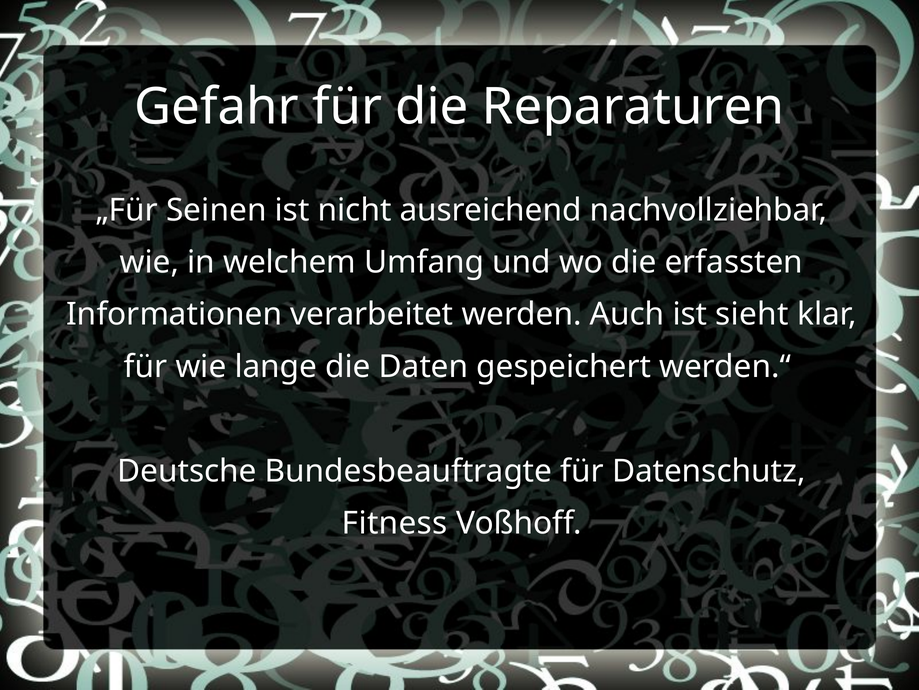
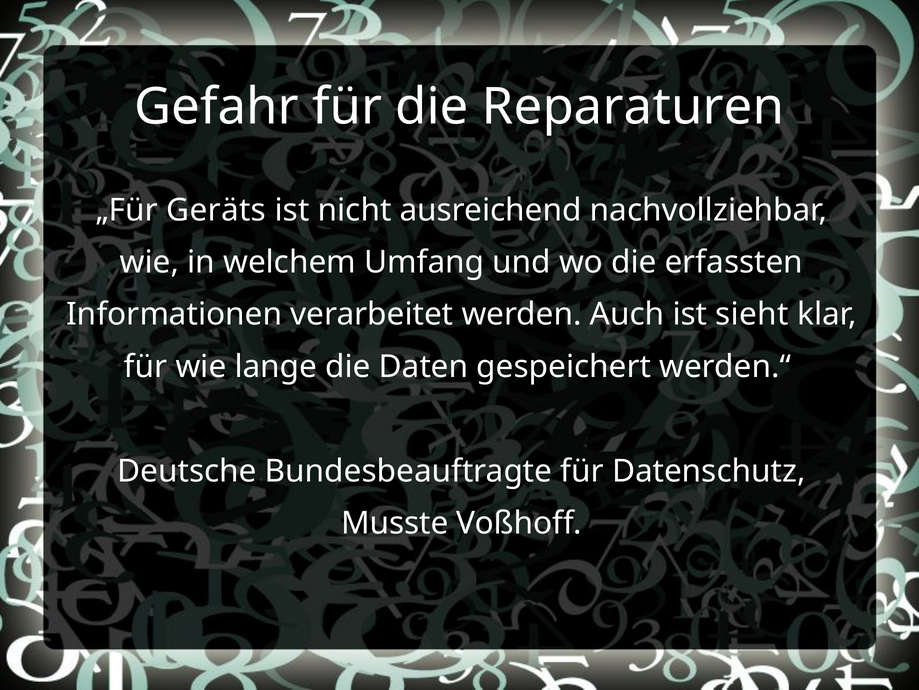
Seinen: Seinen -> Geräts (216, 210)
Fitness: Fitness -> Musste (395, 523)
